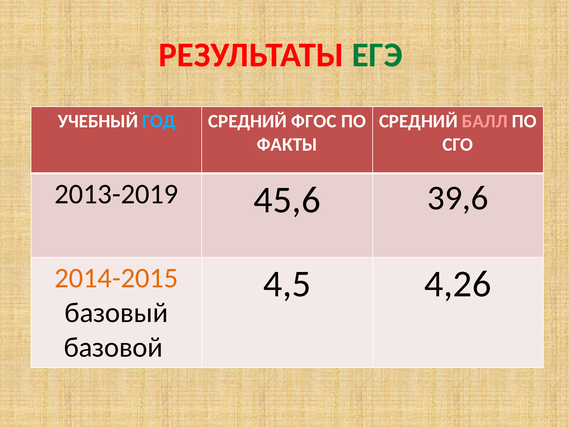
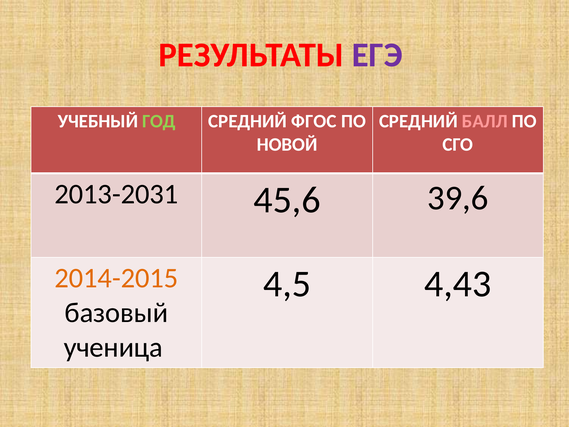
ЕГЭ colour: green -> purple (377, 55)
ГОД colour: light blue -> light green (159, 121)
ФАКТЫ: ФАКТЫ -> НОВОЙ (287, 144)
2013-2019: 2013-2019 -> 2013-2031 (116, 194)
4,26: 4,26 -> 4,43 (458, 284)
базовой: базовой -> ученица (113, 347)
